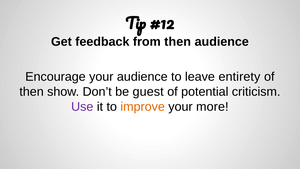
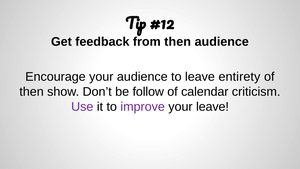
guest: guest -> follow (148, 92)
potential: potential -> calendar (205, 92)
improve colour: orange -> purple (143, 107)
your more: more -> leave (212, 107)
